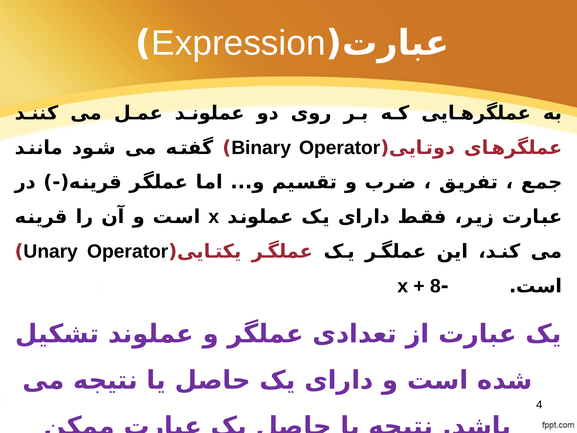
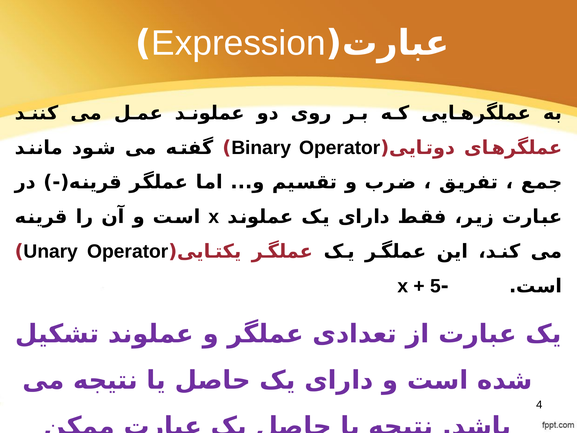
8: 8 -> 5 (436, 286)
